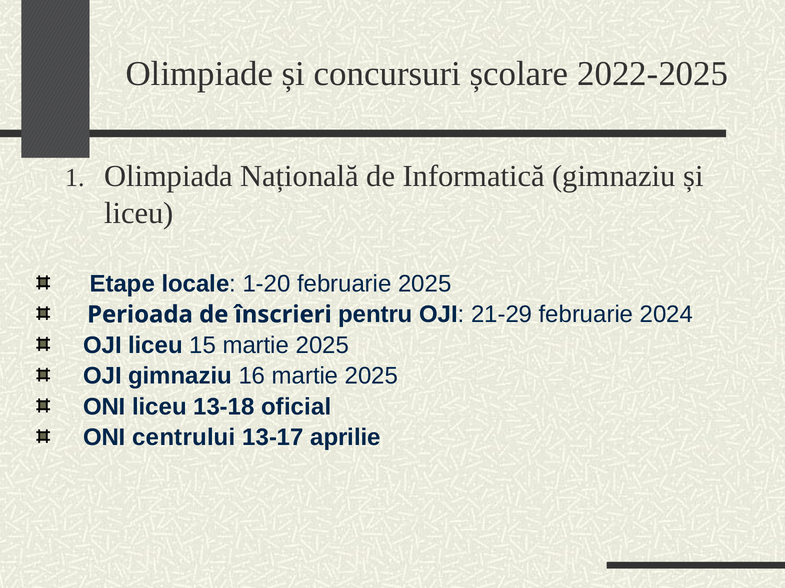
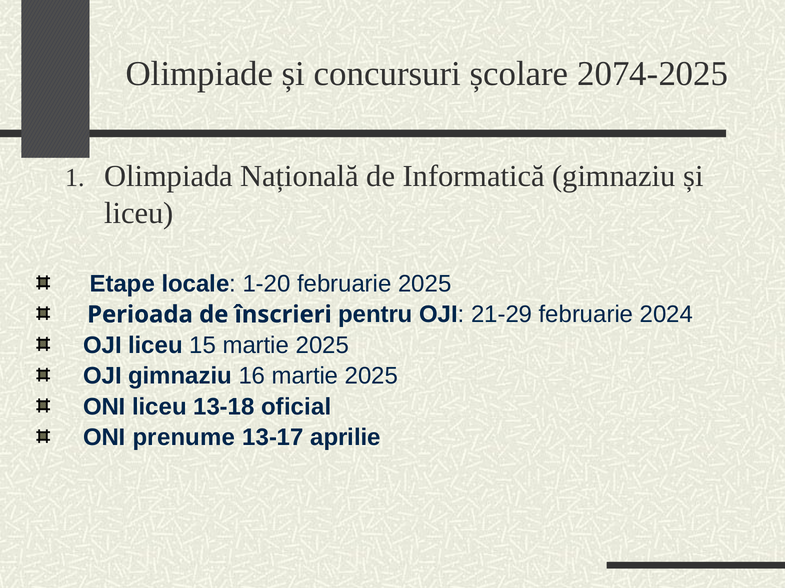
2022-2025: 2022-2025 -> 2074-2025 (653, 74)
centrului: centrului -> prenume (184, 438)
